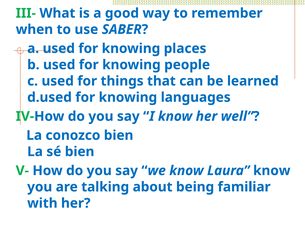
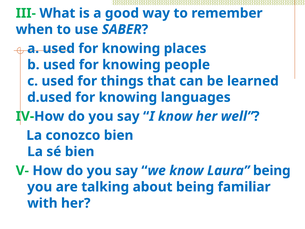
Laura know: know -> being (272, 170)
